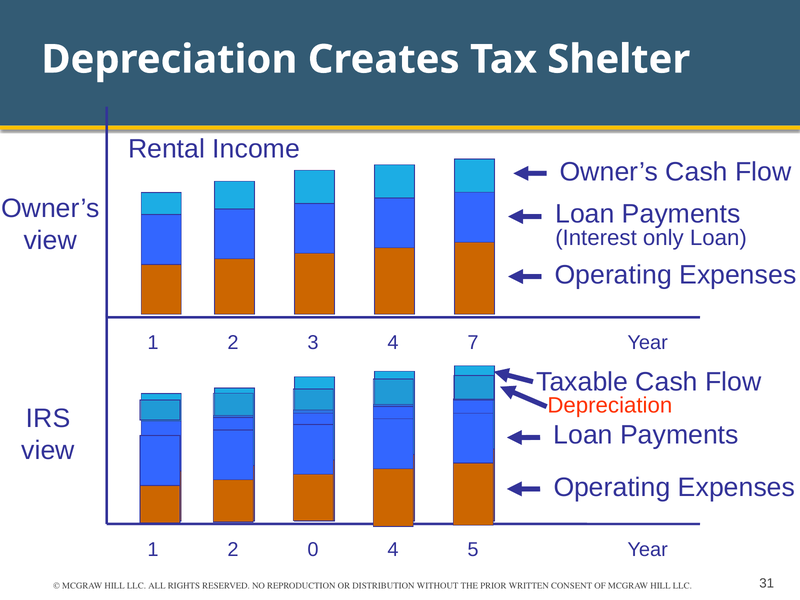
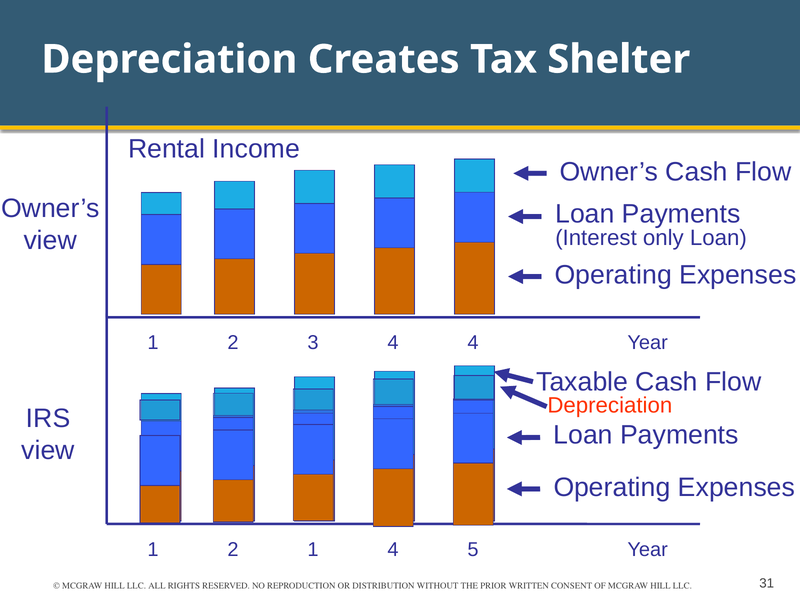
4 7: 7 -> 4 (473, 343)
2 0: 0 -> 1 (313, 550)
